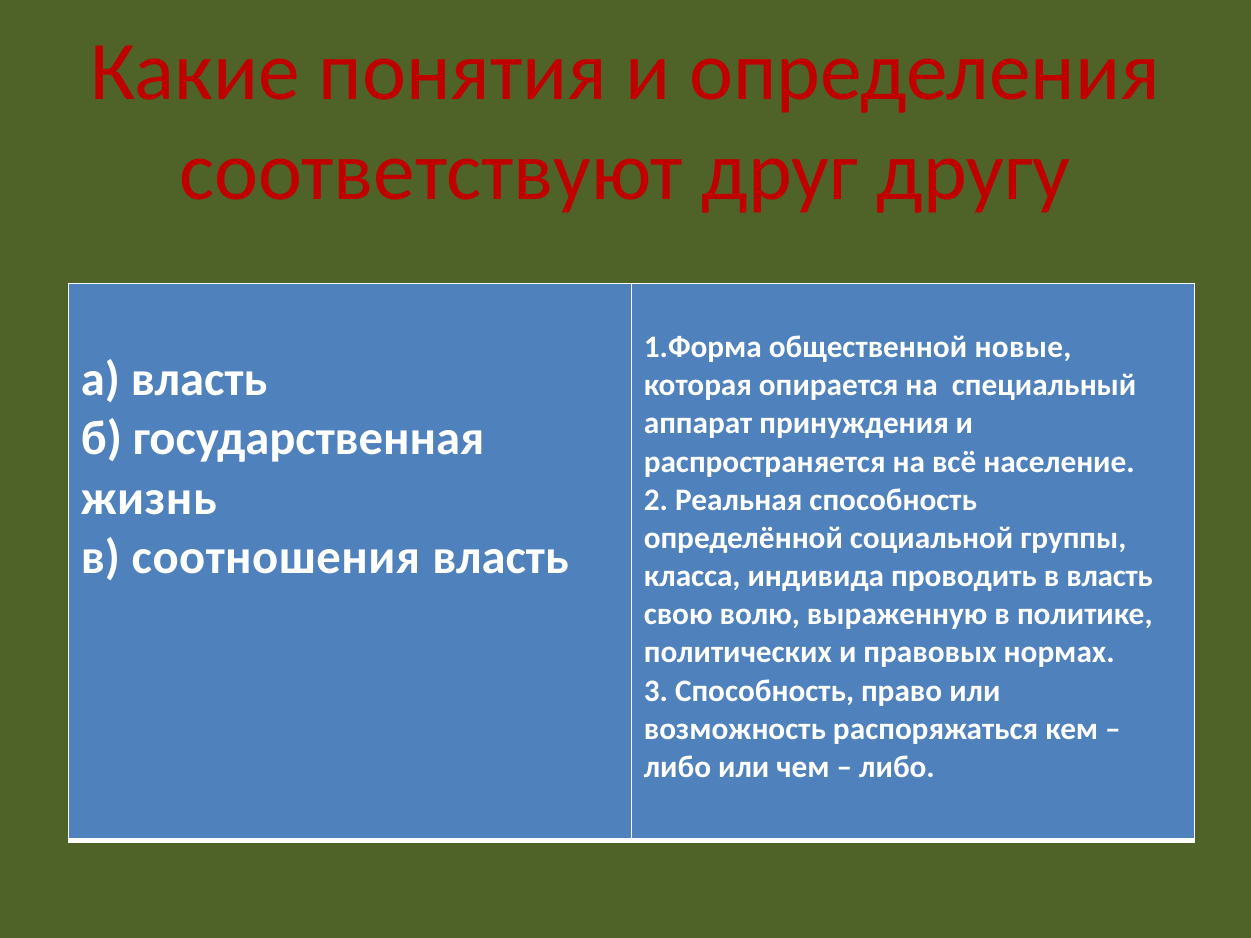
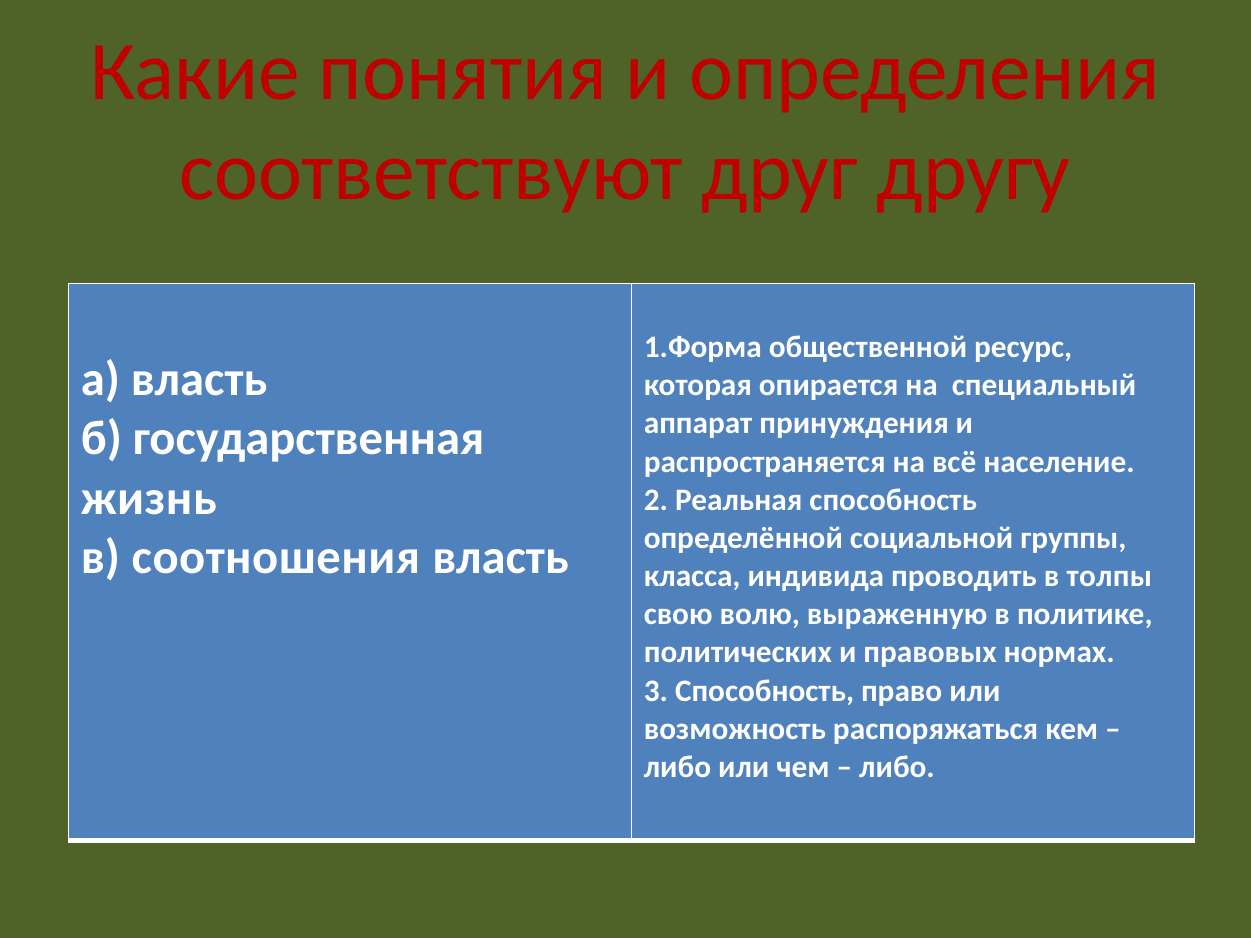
новые: новые -> ресурс (1023, 347)
в власть: власть -> толпы (1109, 576)
